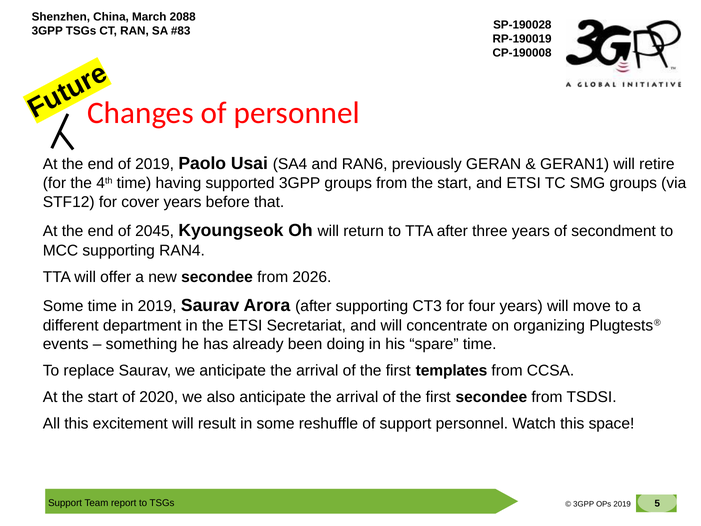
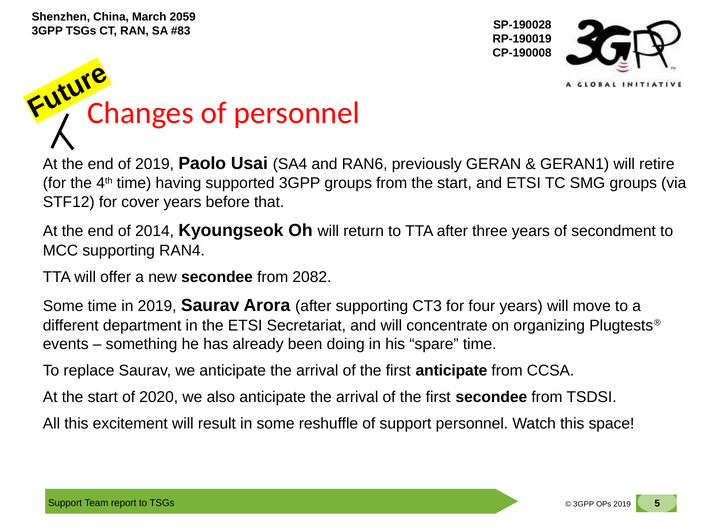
2088: 2088 -> 2059 (183, 17)
2045: 2045 -> 2014 (155, 231)
2026: 2026 -> 2082 (312, 277)
first templates: templates -> anticipate (452, 370)
